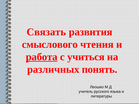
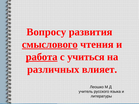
Связать: Связать -> Вопросу (46, 32)
смыслового underline: none -> present (50, 45)
понять: понять -> влияет (100, 70)
